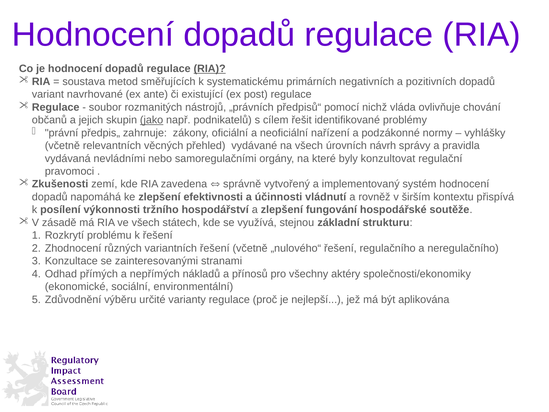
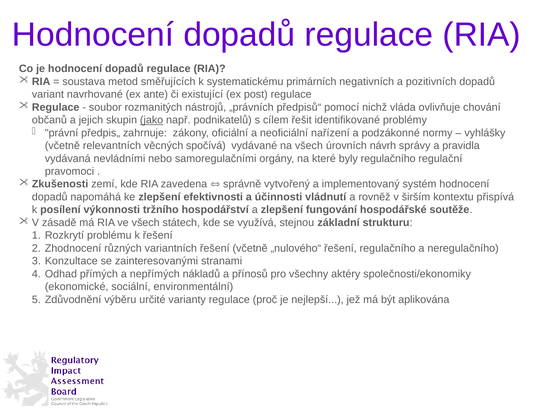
RIA underline: present -> none (210, 69)
přehled: přehled -> spočívá (206, 146)
byly konzultovat: konzultovat -> regulačního (388, 158)
